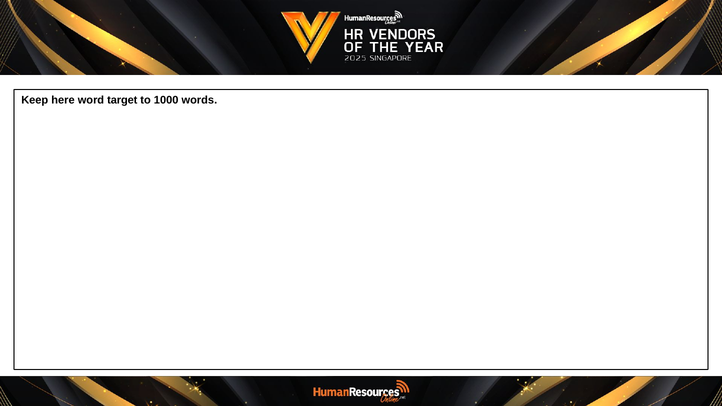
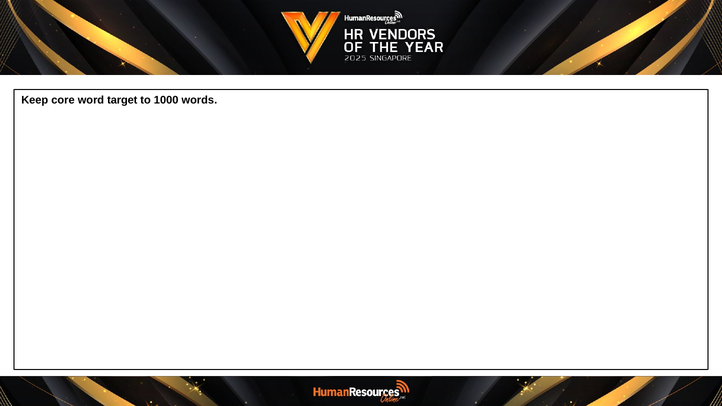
here: here -> core (63, 100)
